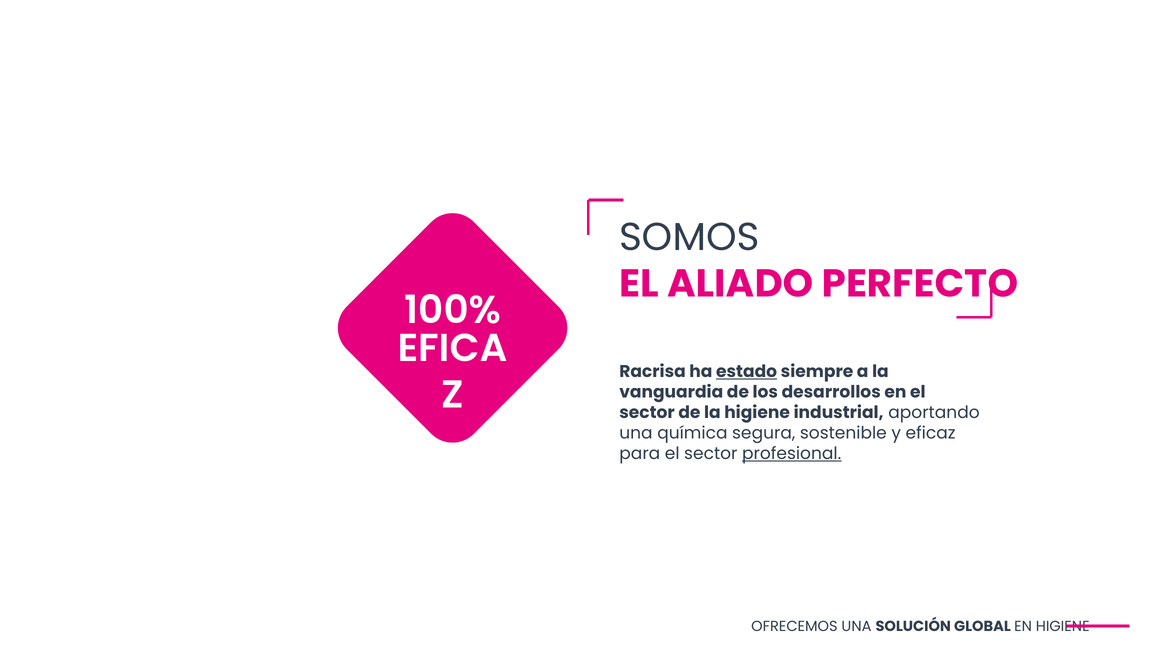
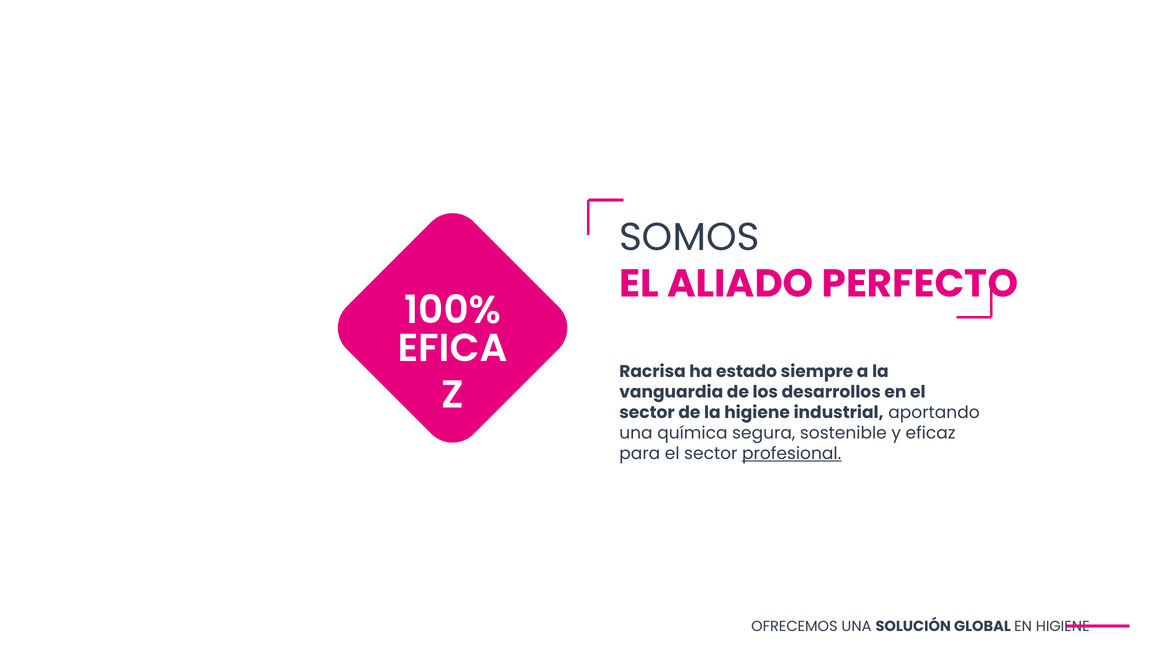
estado underline: present -> none (747, 372)
